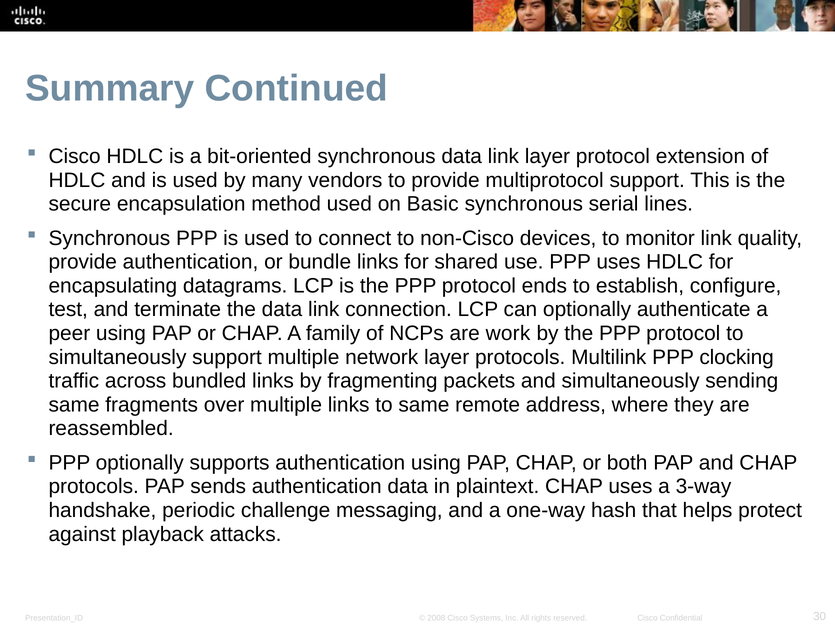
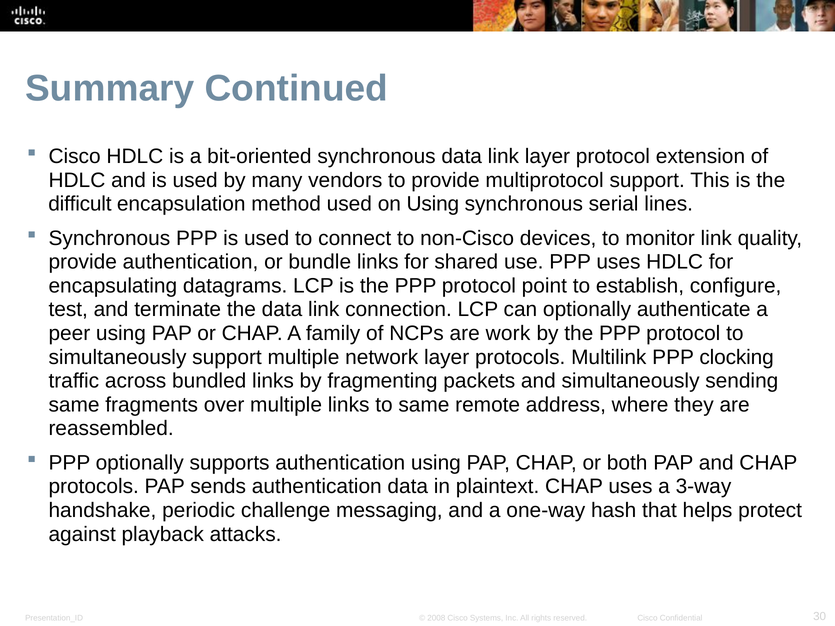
secure: secure -> difficult (80, 204)
on Basic: Basic -> Using (433, 204)
ends: ends -> point (544, 286)
